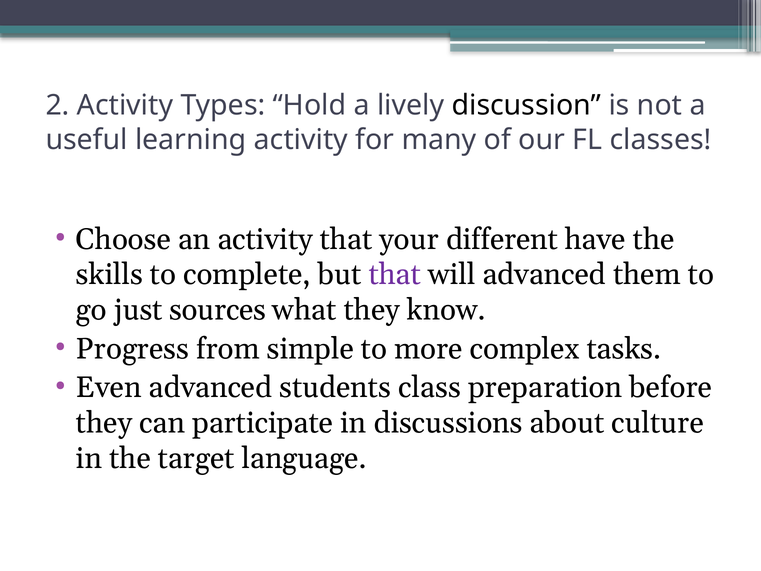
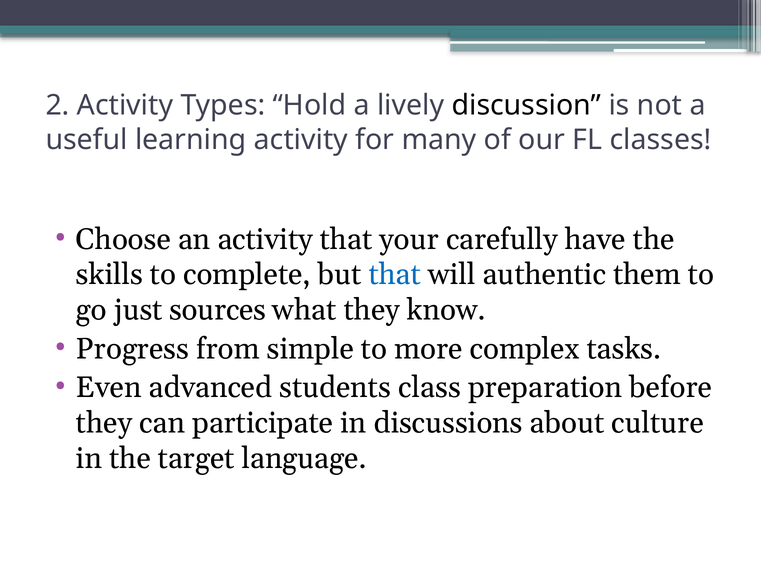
different: different -> carefully (502, 239)
that colour: purple -> blue (395, 275)
will advanced: advanced -> authentic (544, 275)
